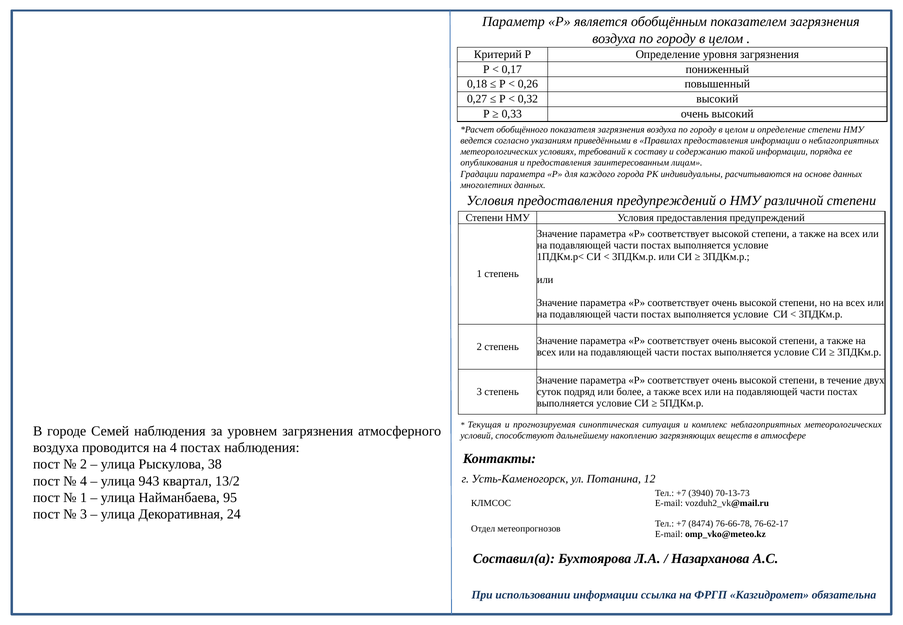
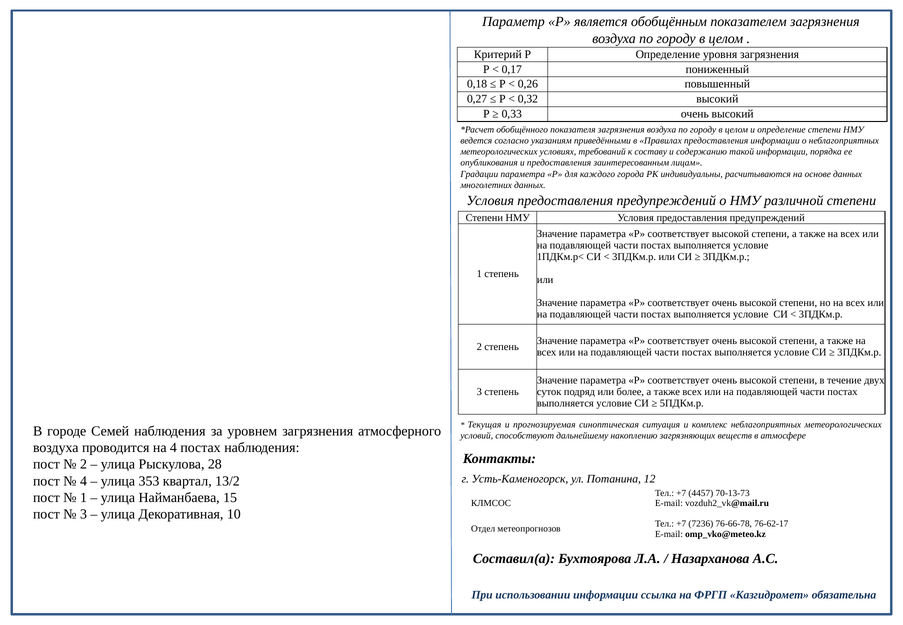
38: 38 -> 28 (215, 464)
943: 943 -> 353 (149, 481)
3940: 3940 -> 4457 (701, 493)
95: 95 -> 15 (230, 498)
24: 24 -> 10 (234, 514)
8474: 8474 -> 7236 (701, 524)
